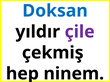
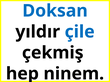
çile colour: purple -> blue (80, 32)
